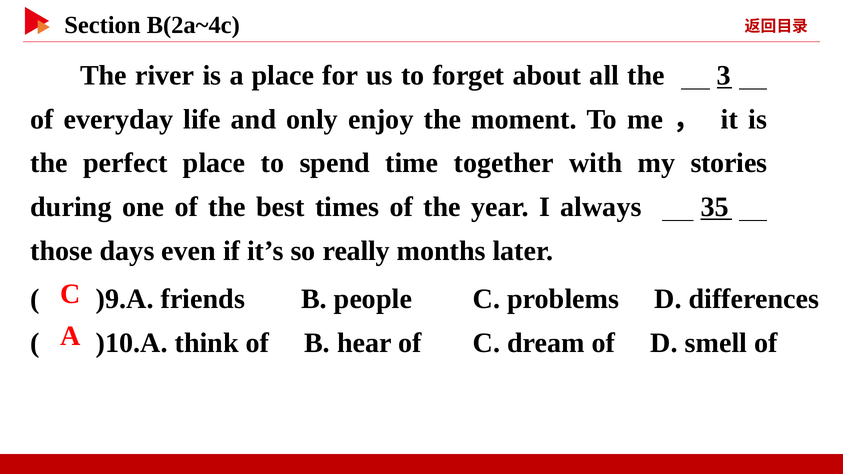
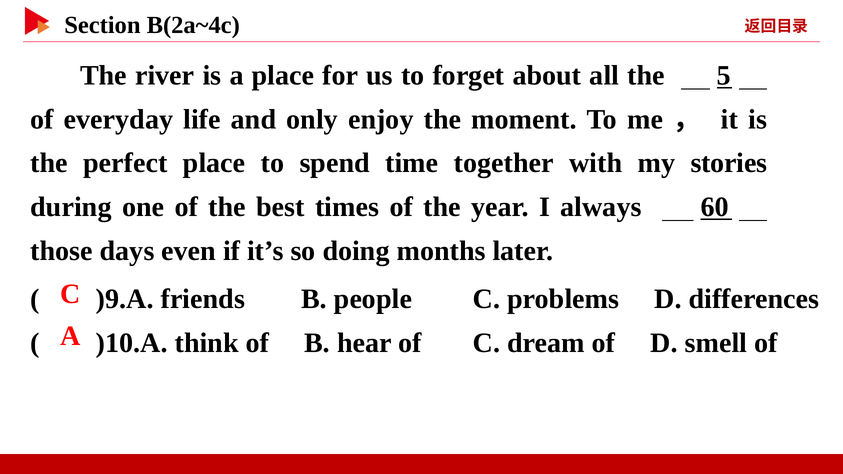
3: 3 -> 5 (724, 76)
35: 35 -> 60 (715, 207)
really: really -> doing (356, 251)
